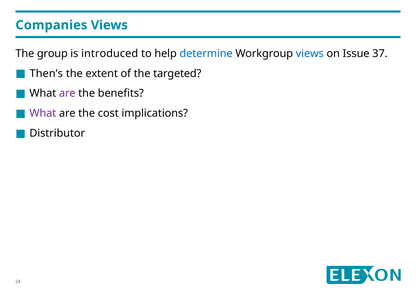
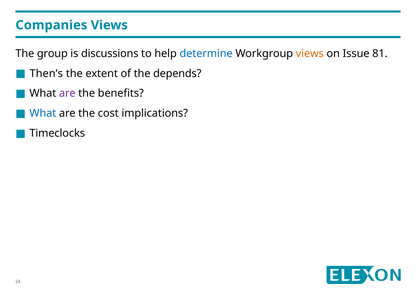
introduced: introduced -> discussions (110, 54)
views colour: blue -> orange (310, 54)
37: 37 -> 81 (380, 54)
targeted: targeted -> depends (177, 73)
What colour: purple -> blue (43, 113)
Distributor: Distributor -> Timeclocks (57, 133)
